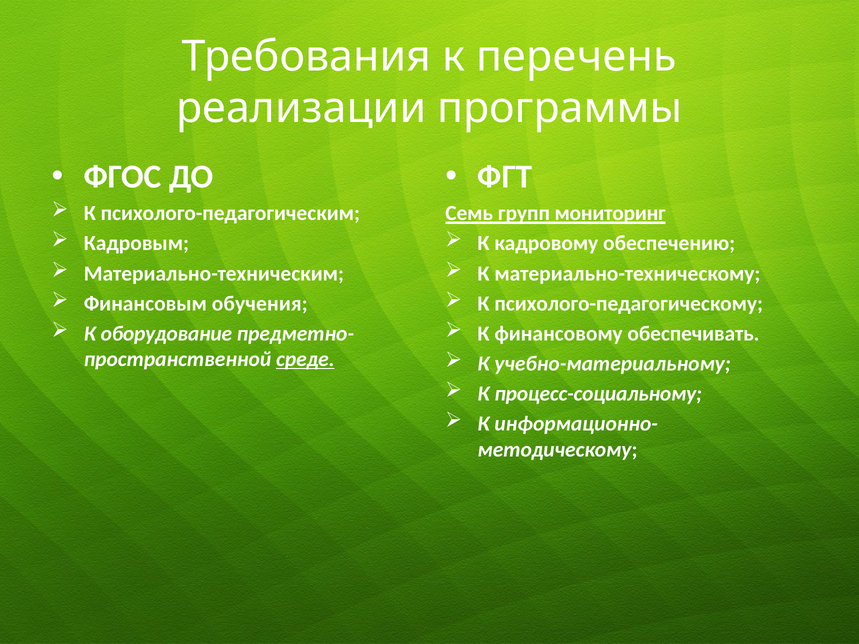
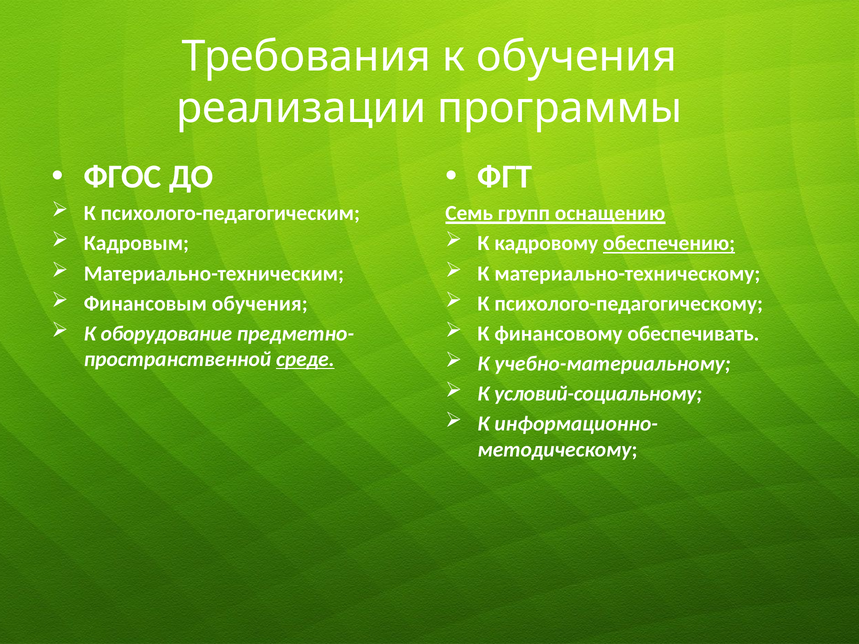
к перечень: перечень -> обучения (577, 57)
мониторинг: мониторинг -> оснащению (610, 213)
обеспечению underline: none -> present (669, 243)
процесс-социальному: процесс-социальному -> условий-социальному (598, 394)
